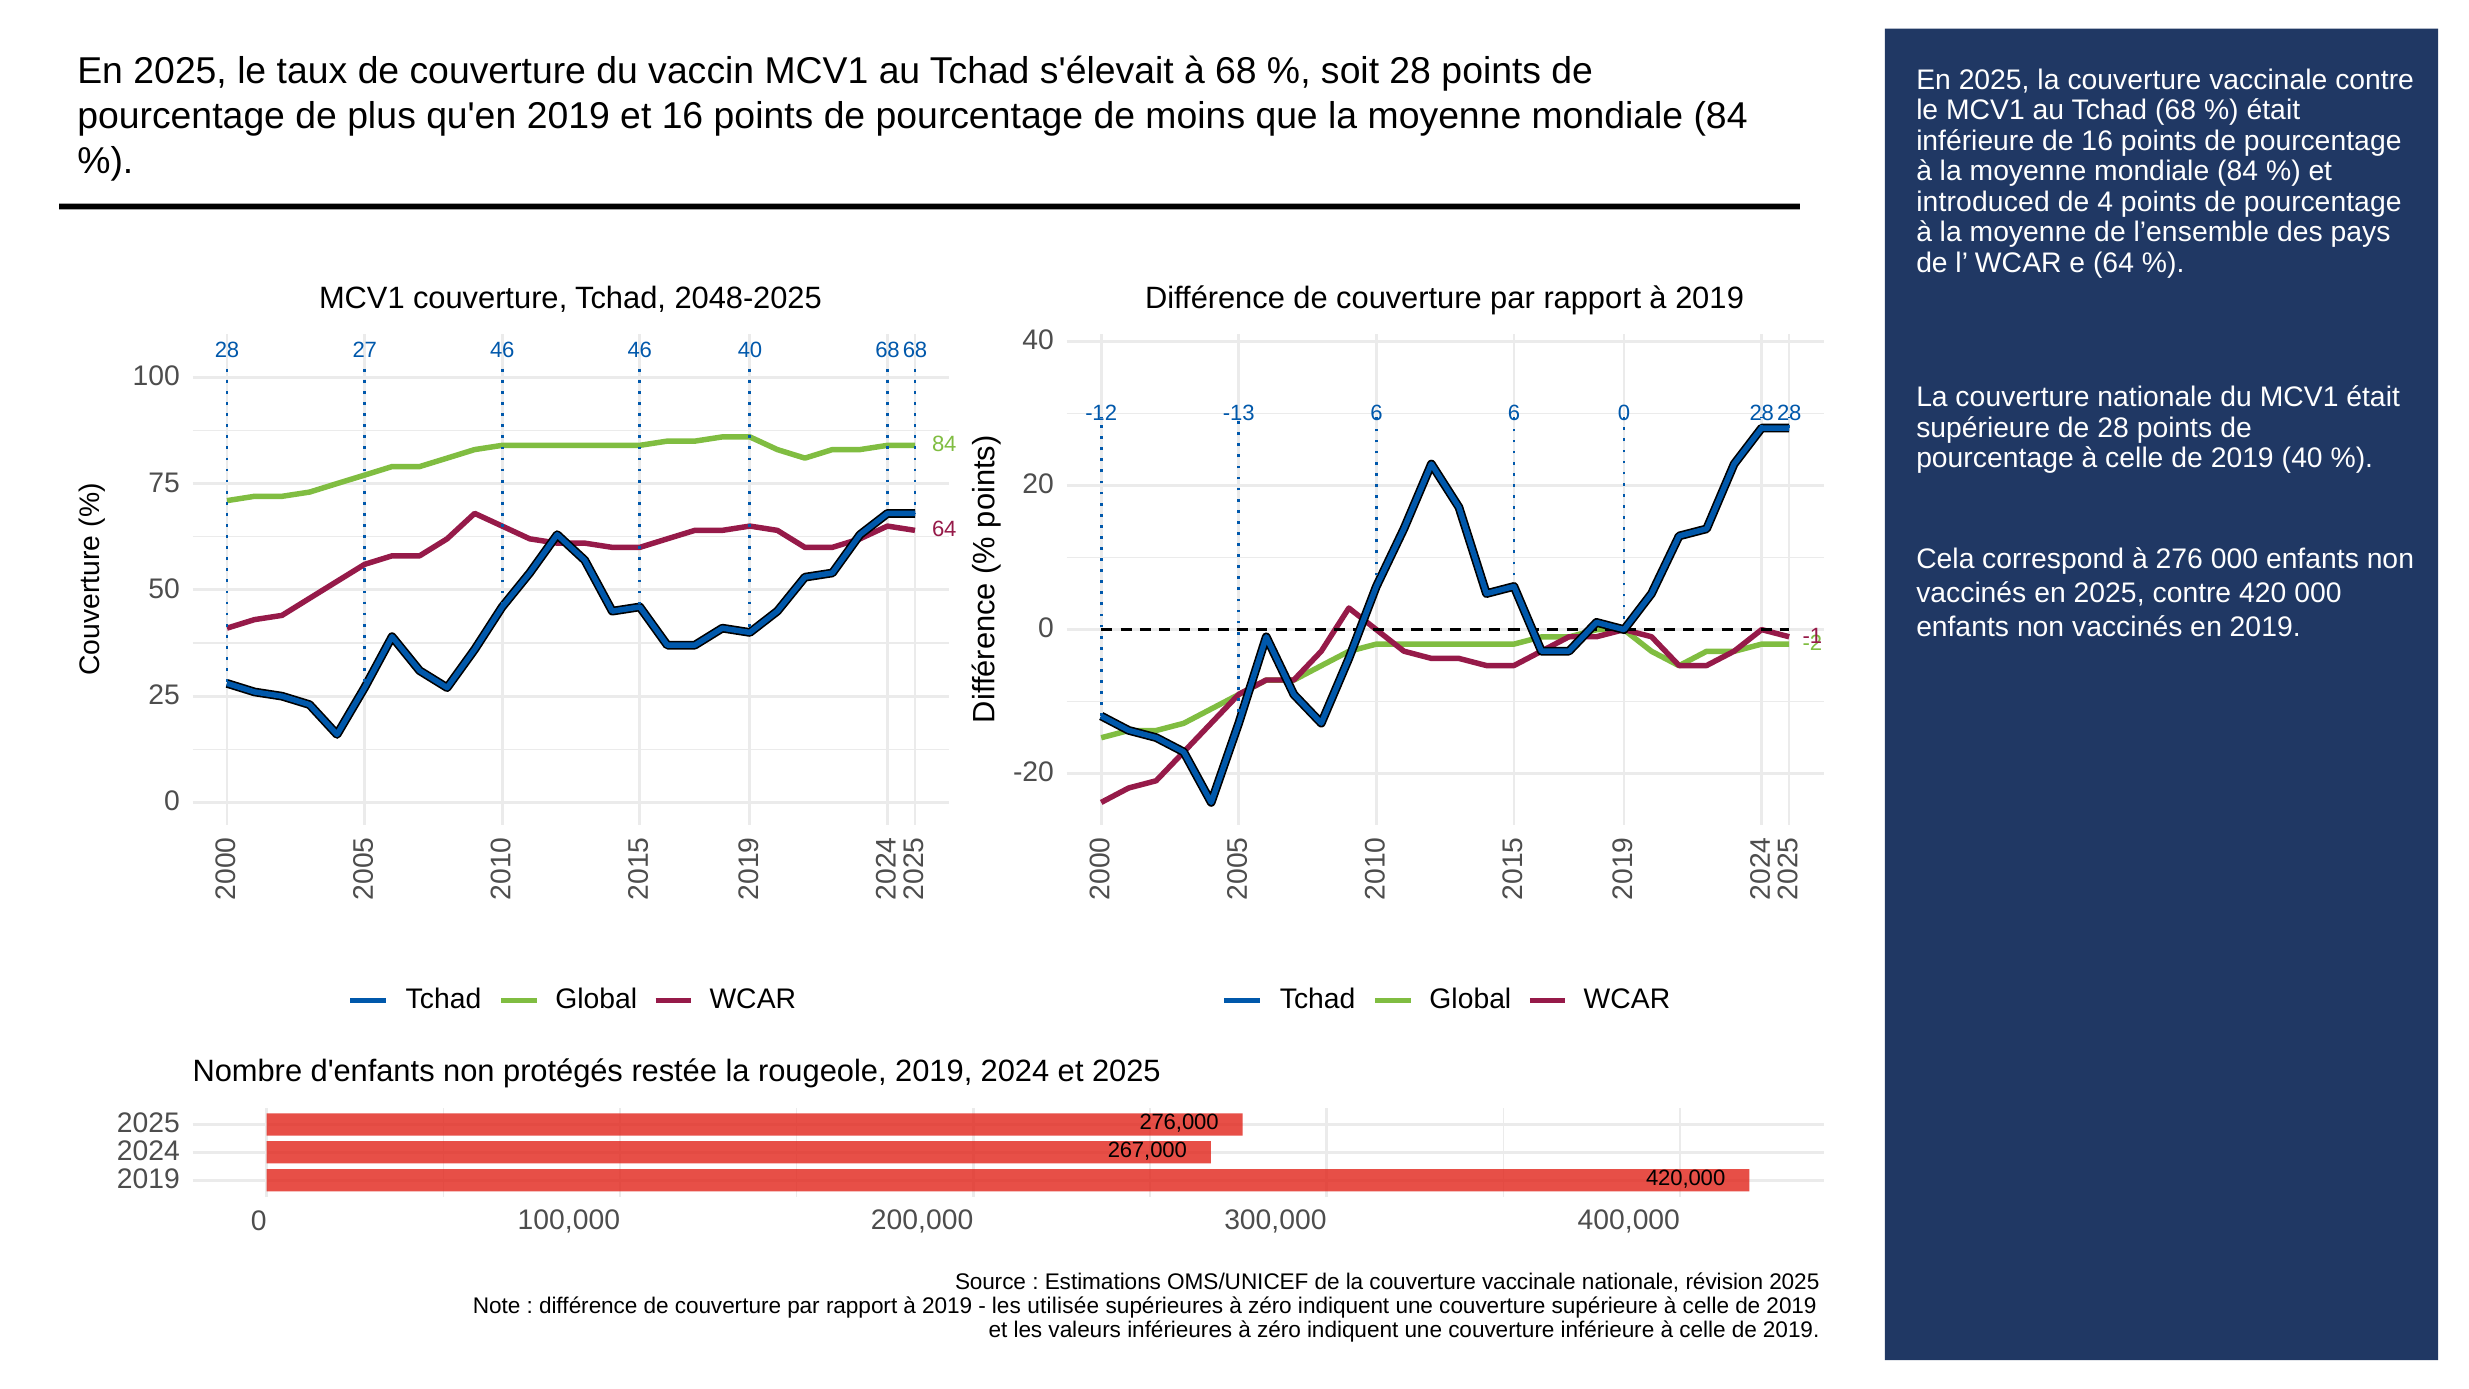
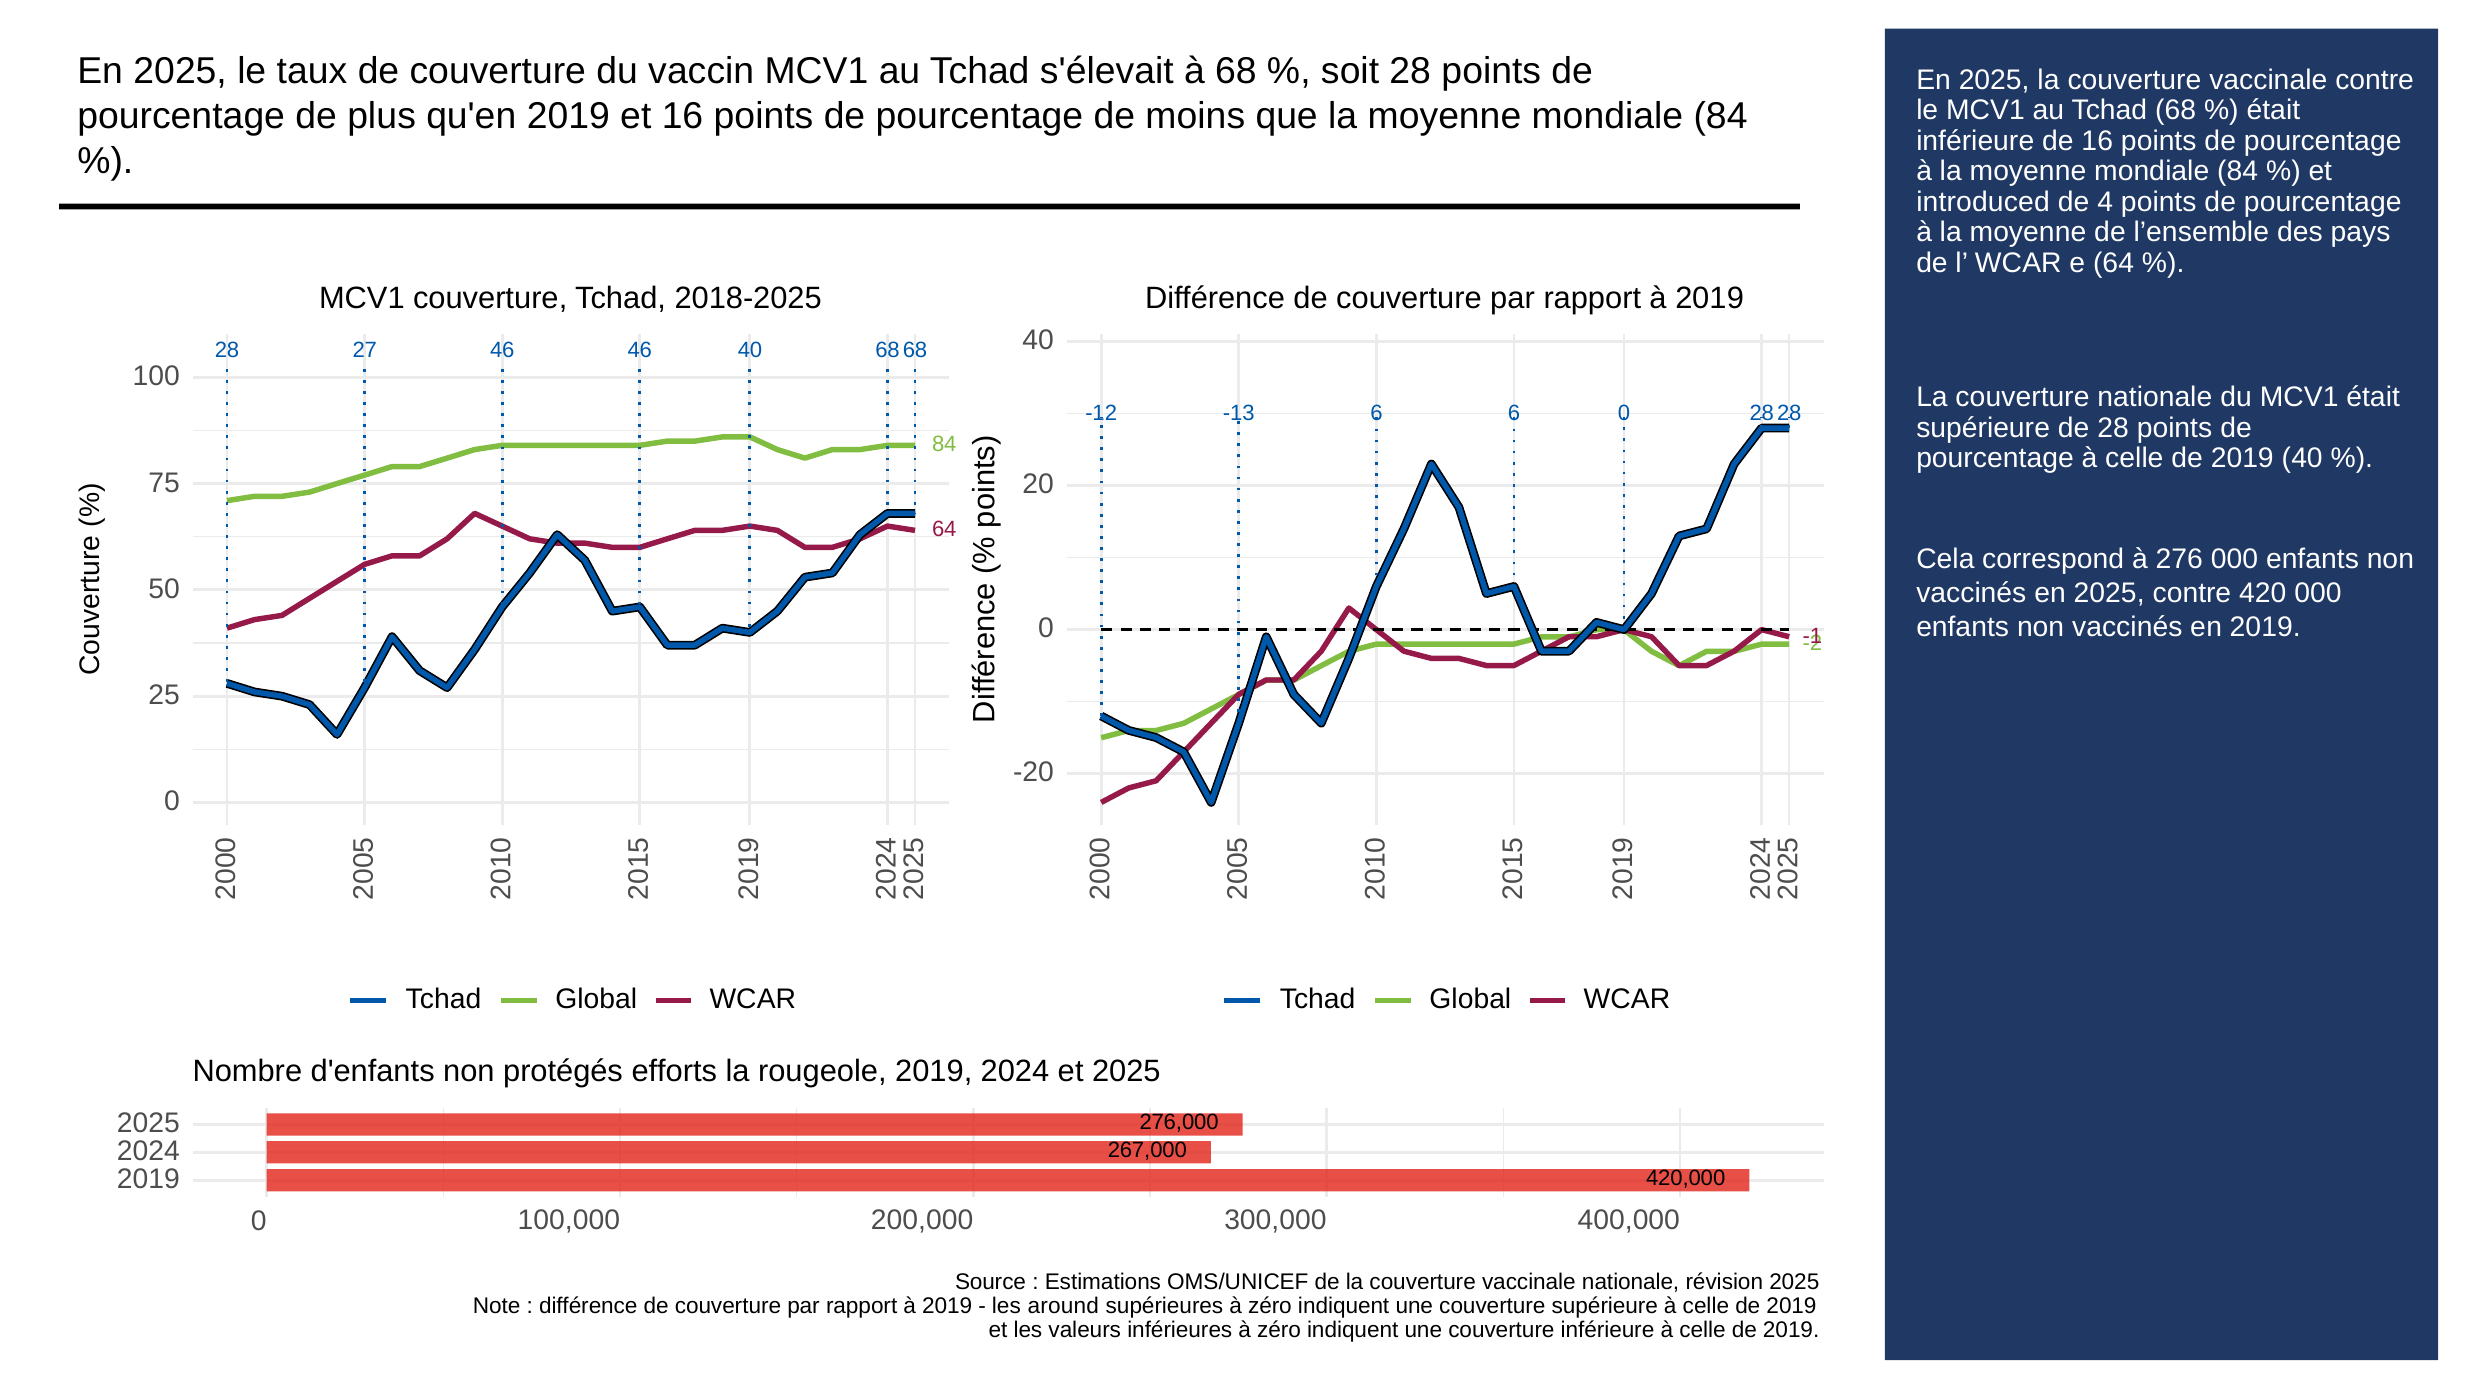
2048-2025: 2048-2025 -> 2018-2025 (748, 299)
restée: restée -> efforts (674, 1072)
utilisée: utilisée -> around (1063, 1305)
